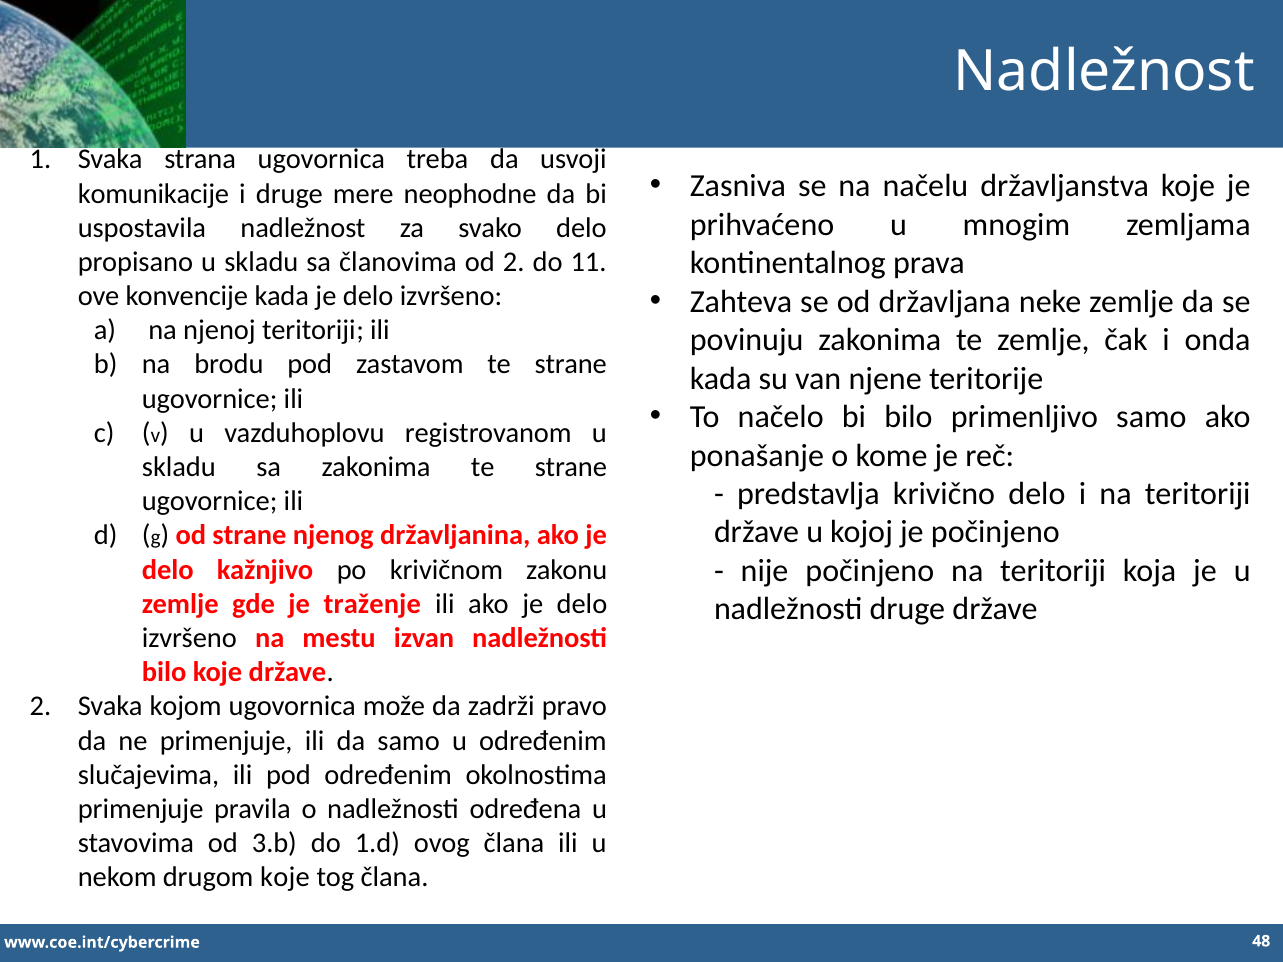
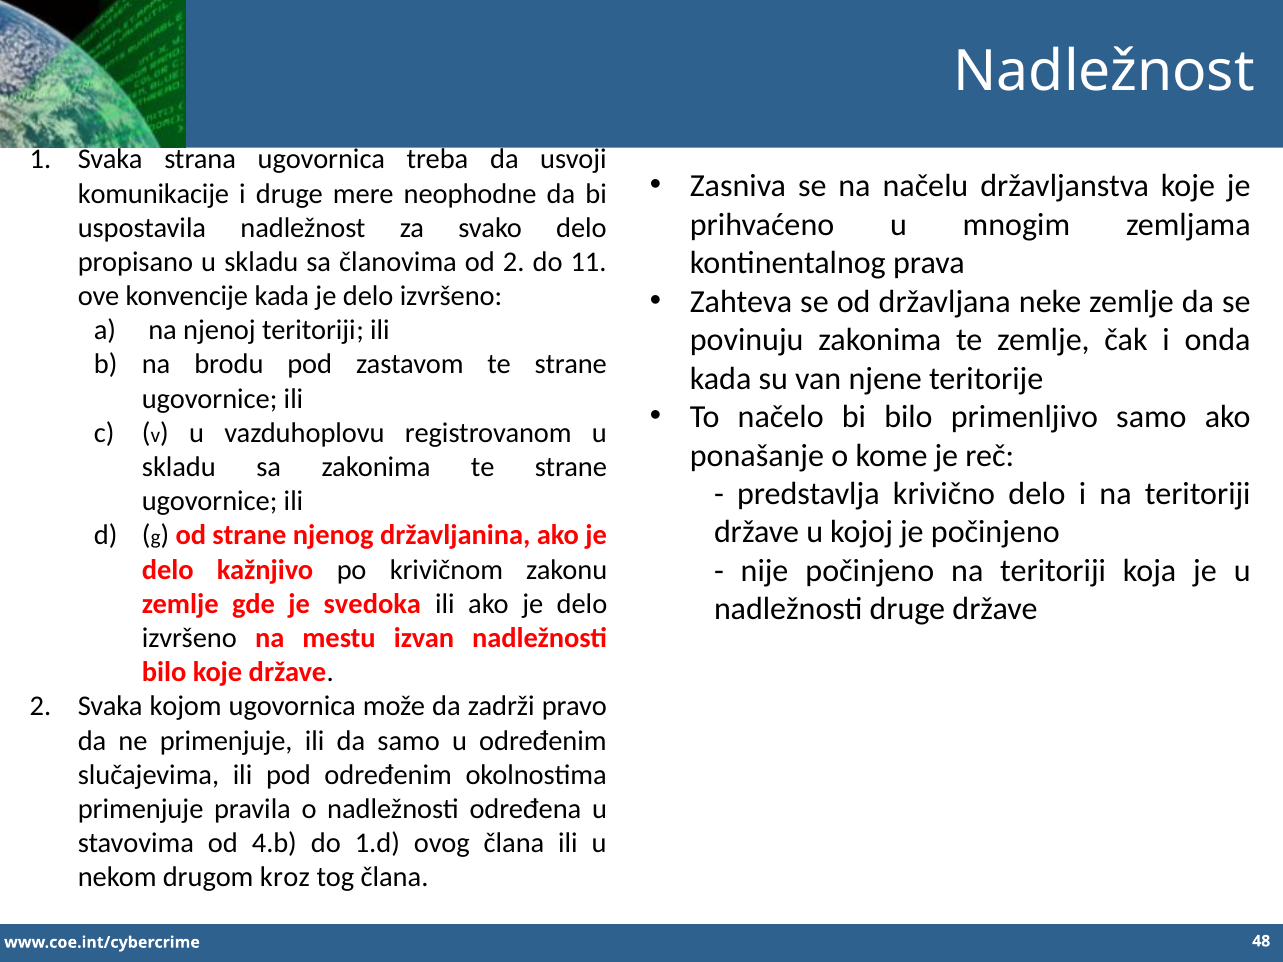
traženje: traženje -> svedoka (372, 604)
3.b: 3.b -> 4.b (274, 843)
drugom koje: koje -> kroz (285, 878)
